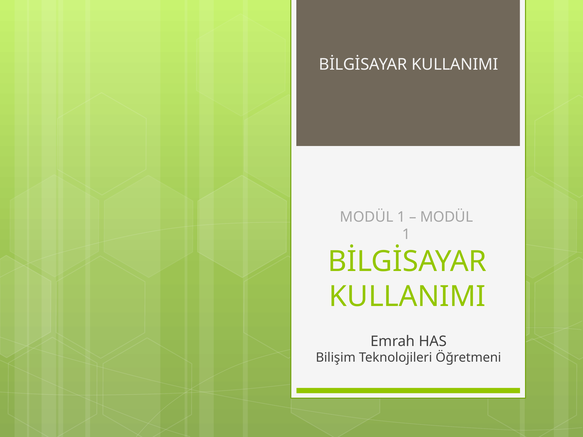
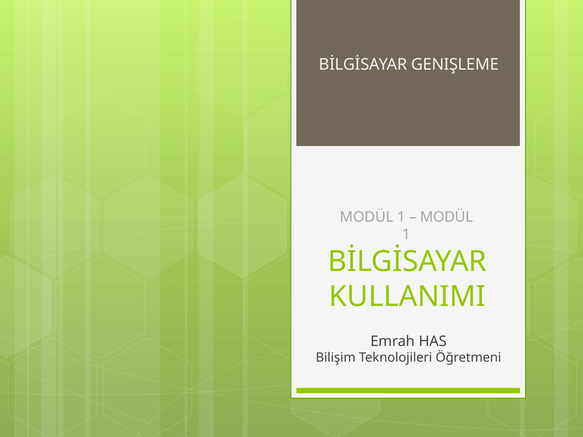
KULLANIMI: KULLANIMI -> GENIŞLEME (455, 65)
